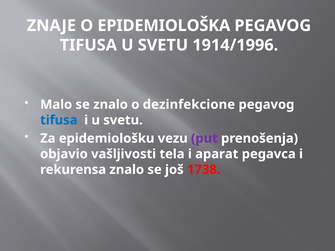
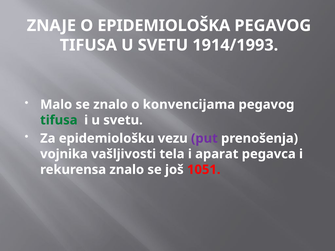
1914/1996: 1914/1996 -> 1914/1993 (235, 45)
dezinfekcione: dezinfekcione -> konvencijama (189, 105)
tifusa colour: blue -> green (59, 120)
objavio: objavio -> vojnika (64, 154)
1738: 1738 -> 1051 (204, 170)
